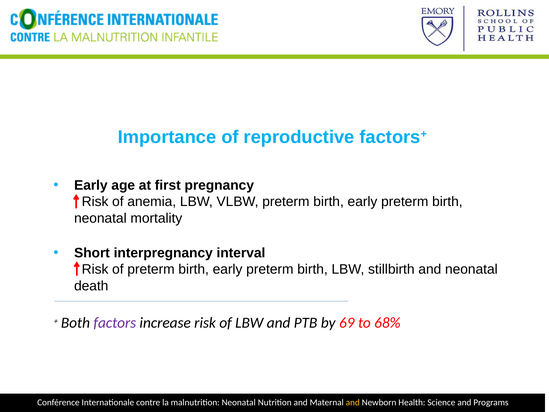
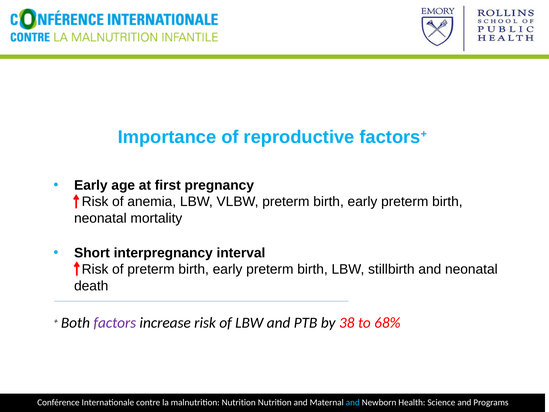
69: 69 -> 38 (347, 323)
malnutrition Neonatal: Neonatal -> Nutrition (239, 402)
and colour: yellow -> light blue (353, 402)
